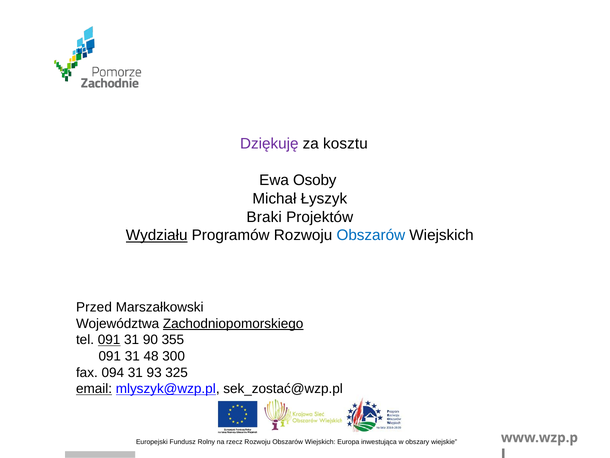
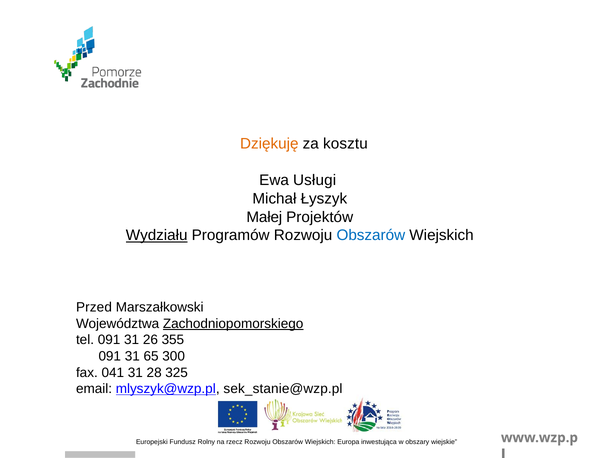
Dziękuję colour: purple -> orange (269, 144)
Osoby: Osoby -> Usługi (315, 180)
Braki: Braki -> Małej (264, 217)
091 underline: present -> none (109, 340)
90: 90 -> 26 (150, 340)
48: 48 -> 65 (151, 356)
094: 094 -> 041 (113, 372)
93: 93 -> 28 (154, 372)
email underline: present -> none (94, 388)
sek_zostać@wzp.pl: sek_zostać@wzp.pl -> sek_stanie@wzp.pl (283, 388)
